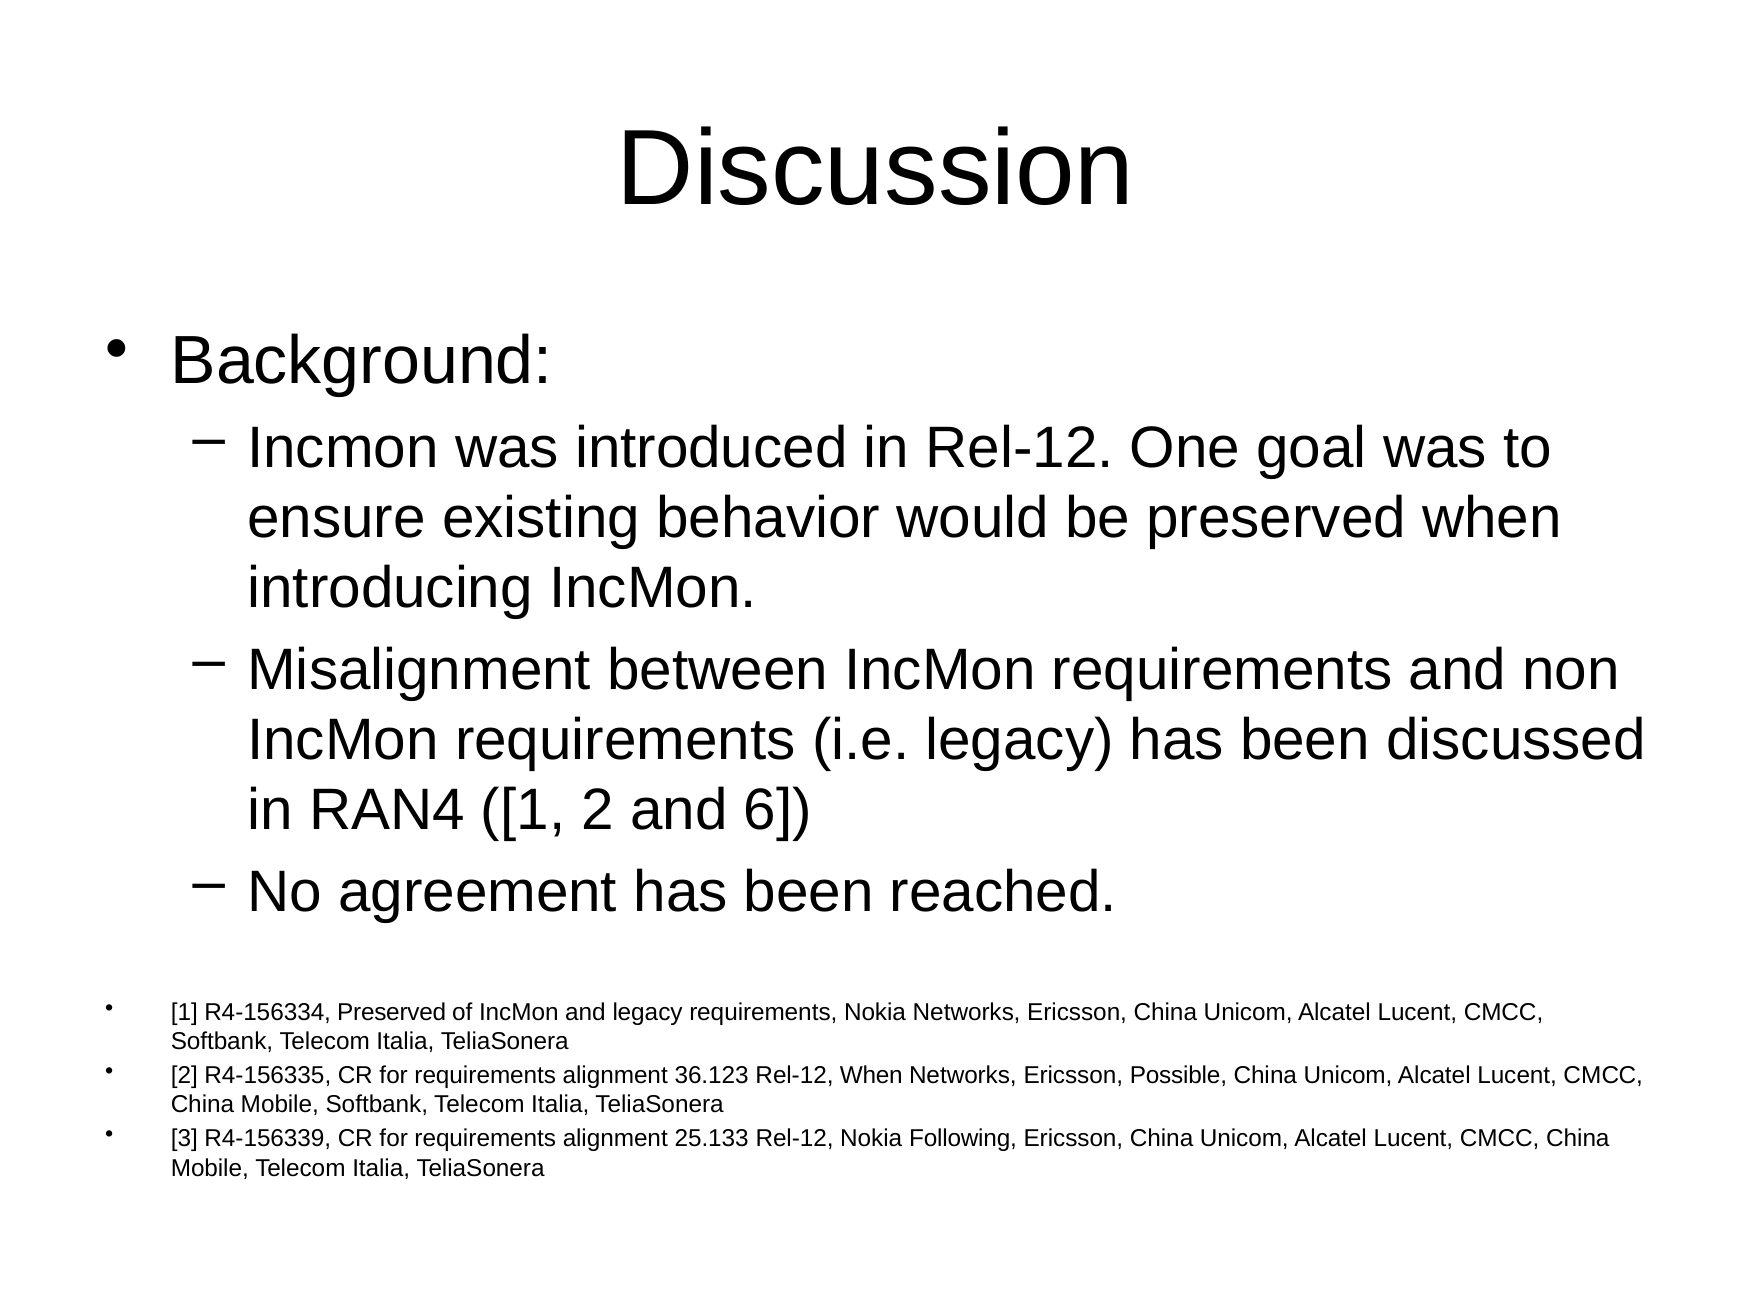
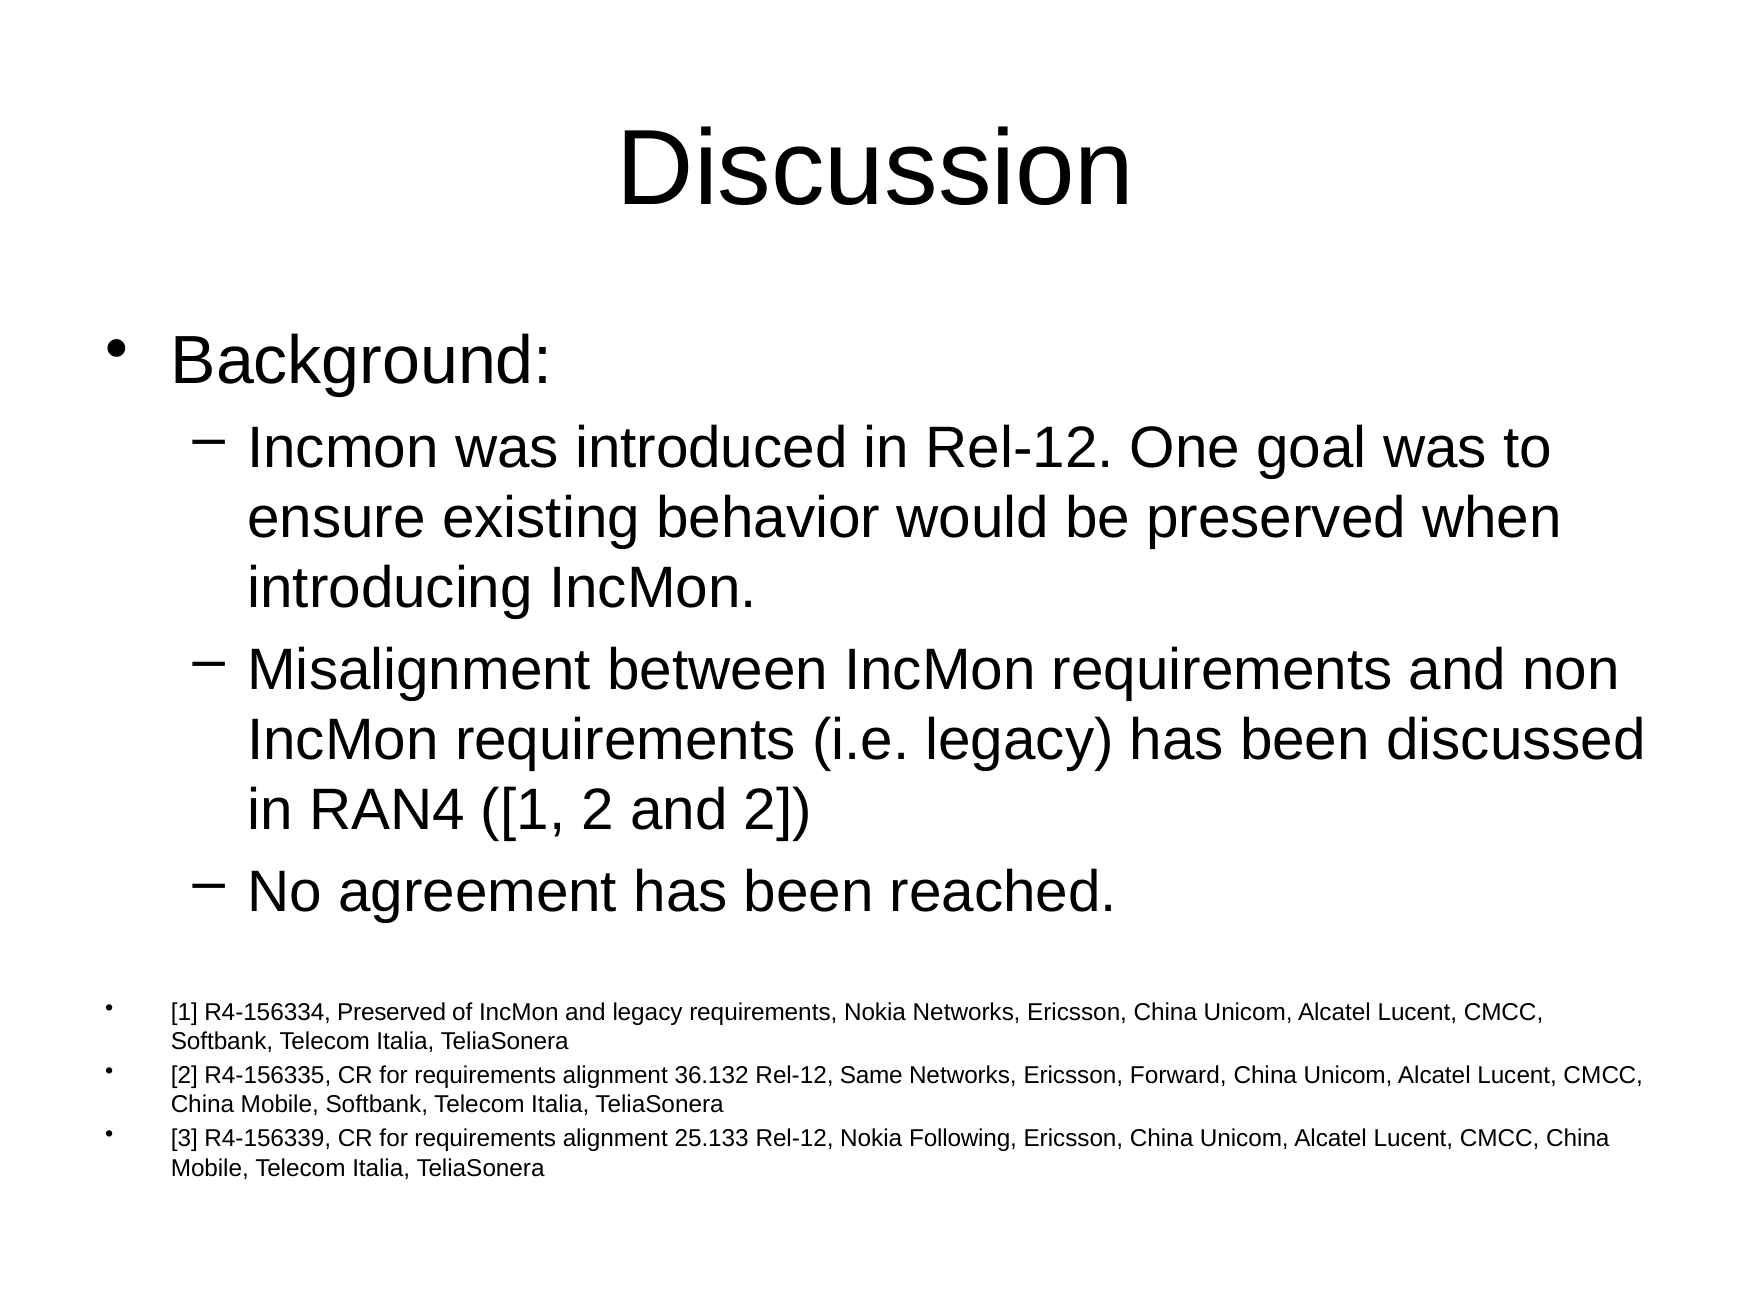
and 6: 6 -> 2 (778, 810)
36.123: 36.123 -> 36.132 (712, 1075)
Rel-12 When: When -> Same (871, 1075)
Possible: Possible -> Forward (1178, 1075)
